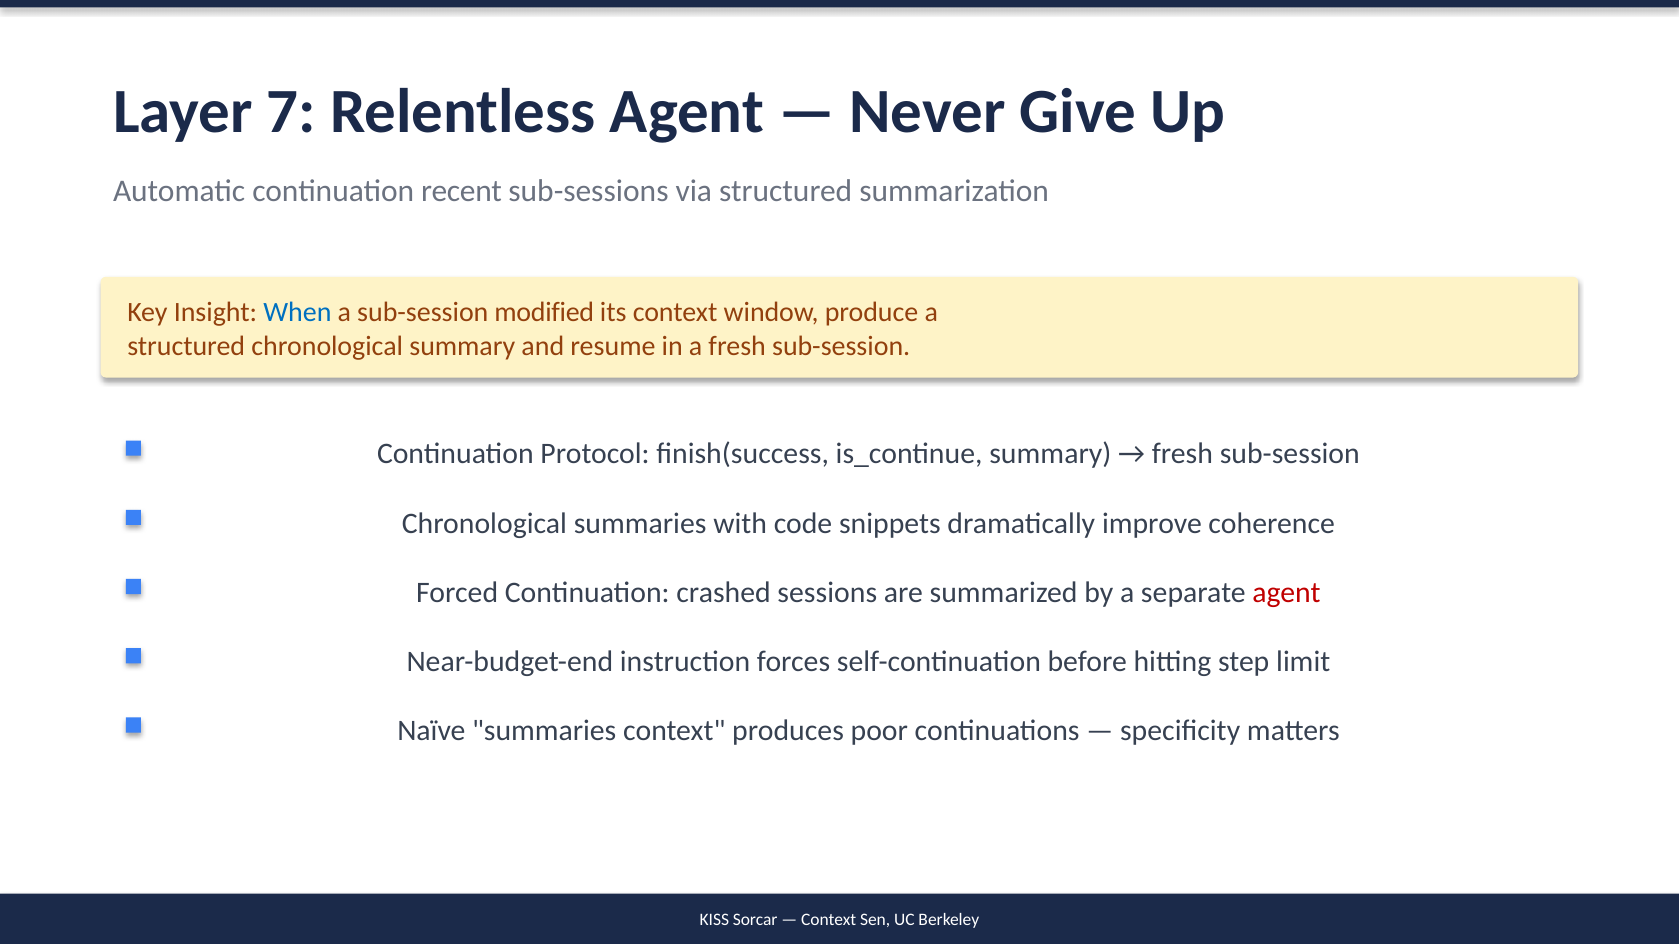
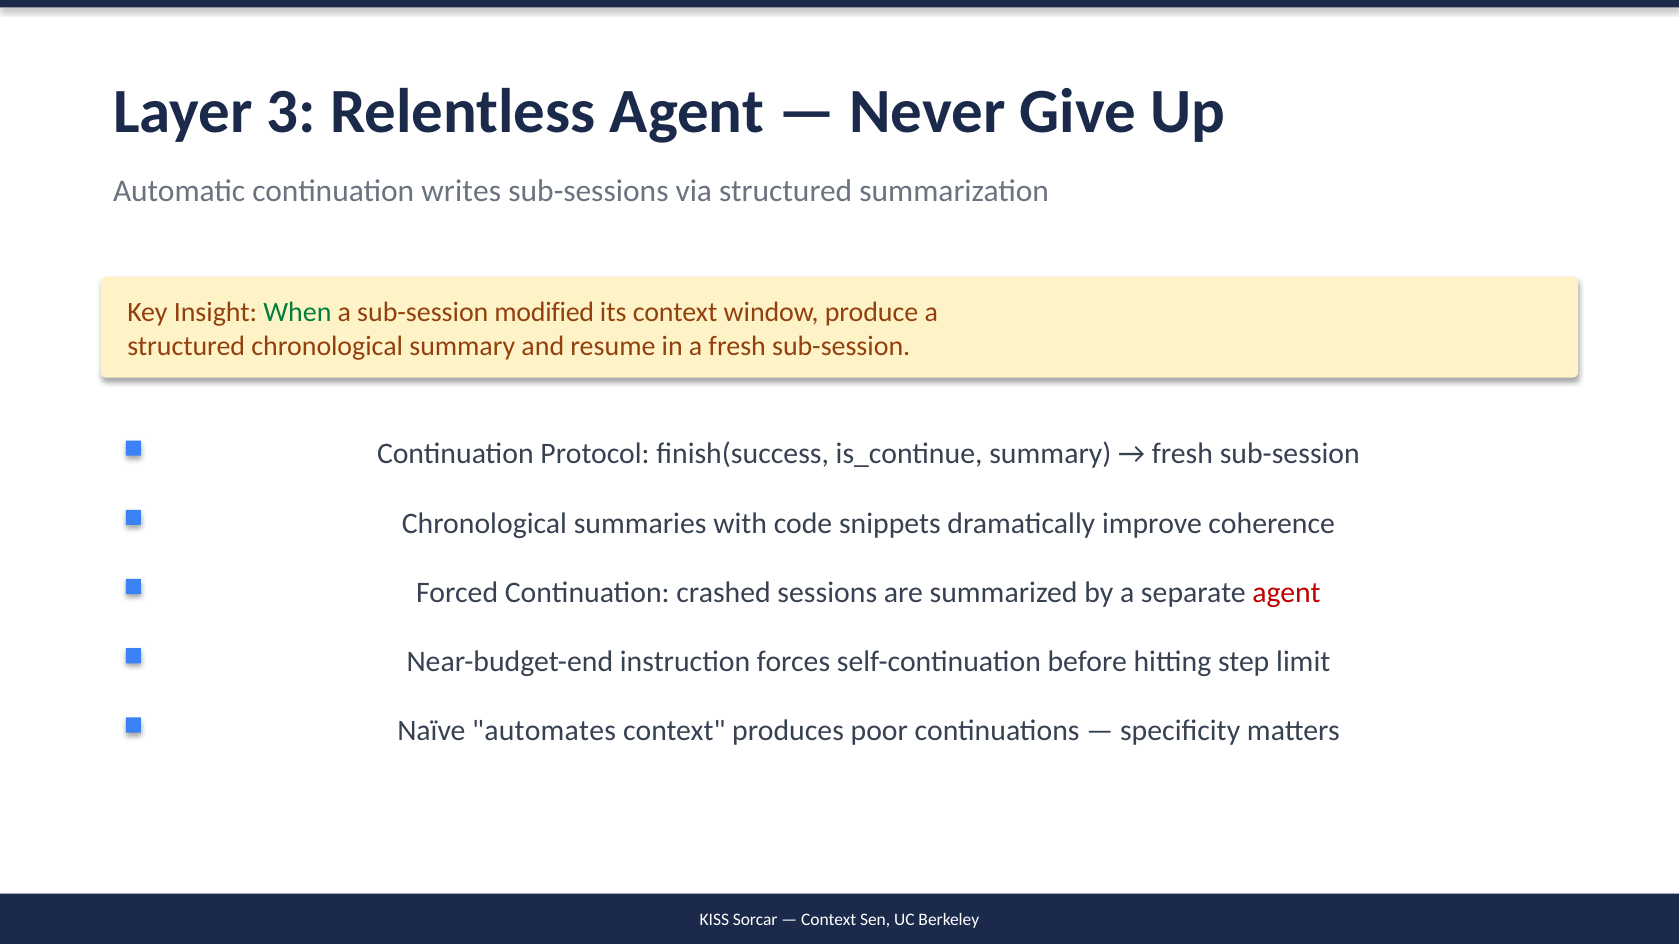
7: 7 -> 3 (291, 111)
recent: recent -> writes (461, 191)
When colour: blue -> green (297, 312)
Naïve summaries: summaries -> automates (544, 731)
